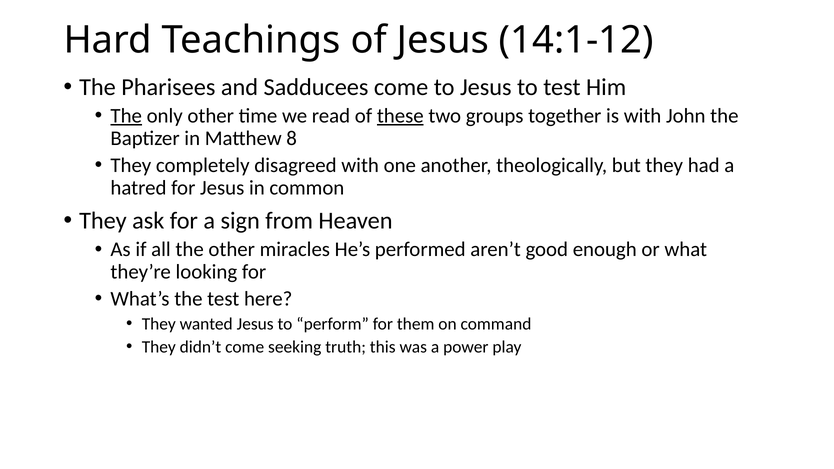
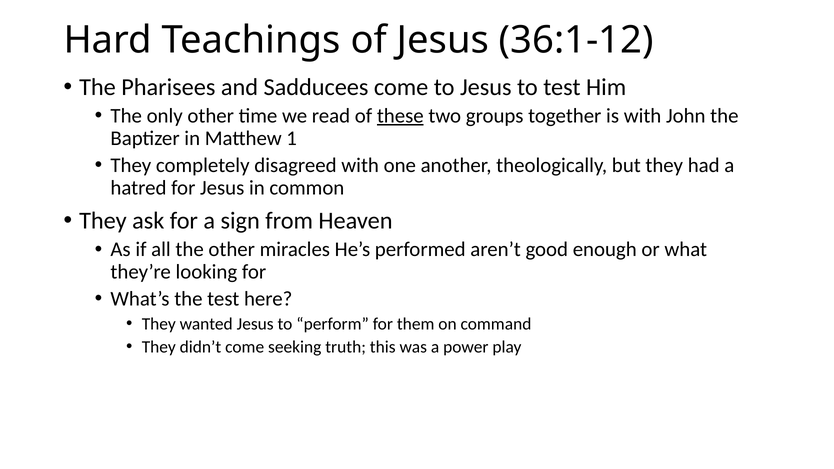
14:1-12: 14:1-12 -> 36:1-12 (576, 40)
The underline: present -> none (126, 116)
8: 8 -> 1 (292, 138)
